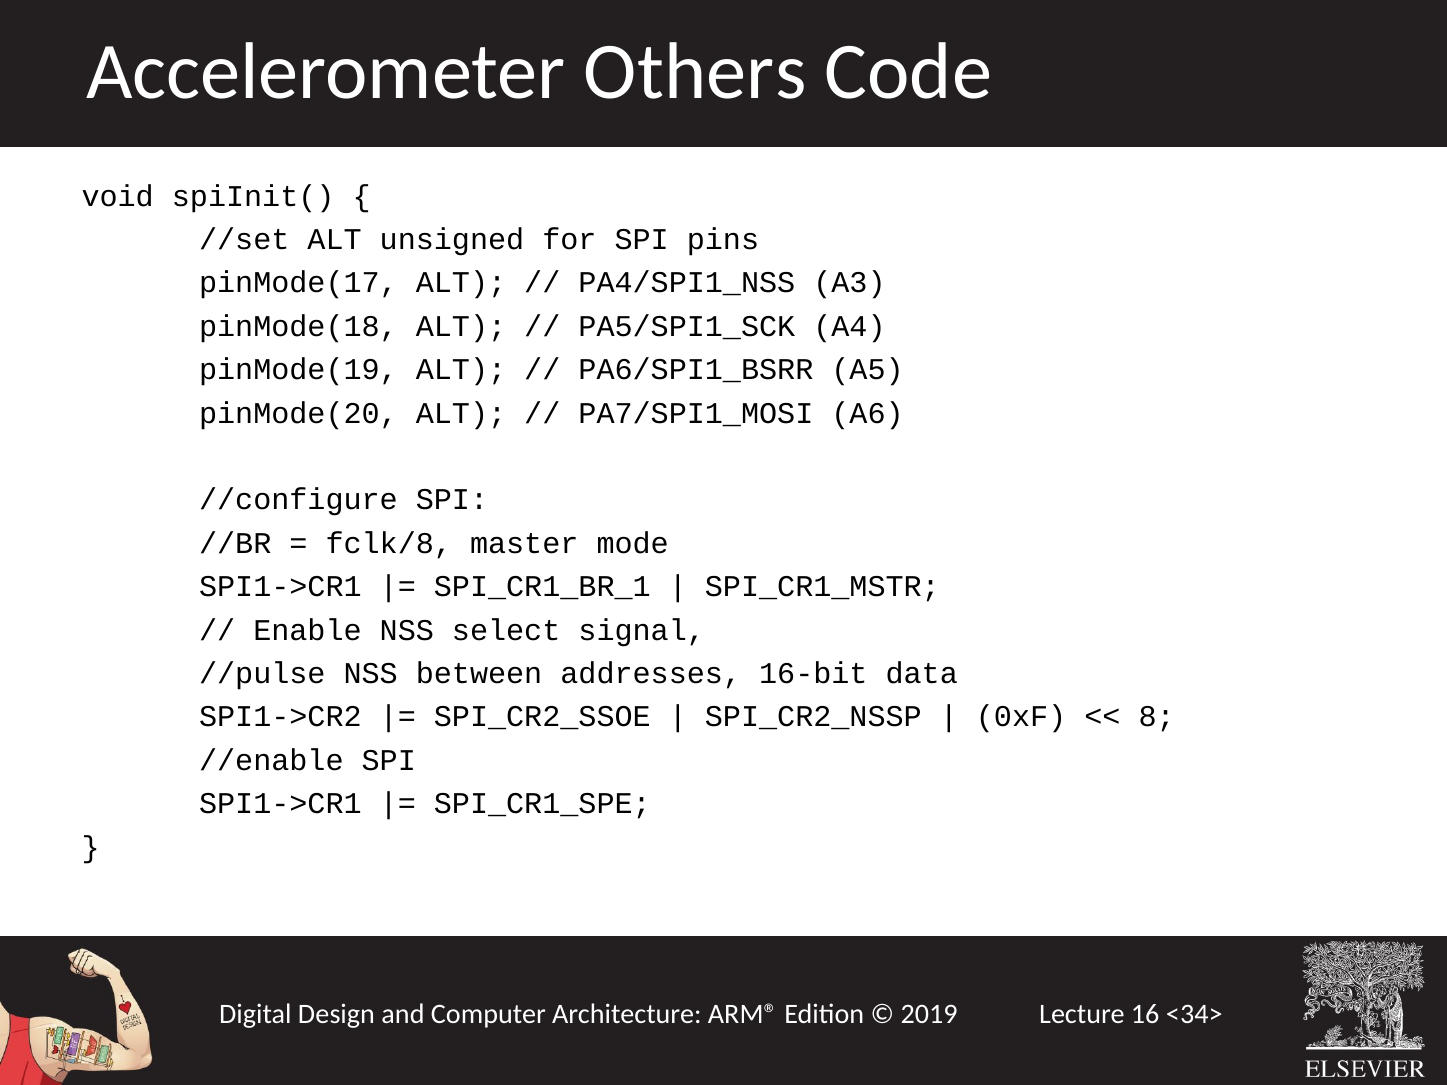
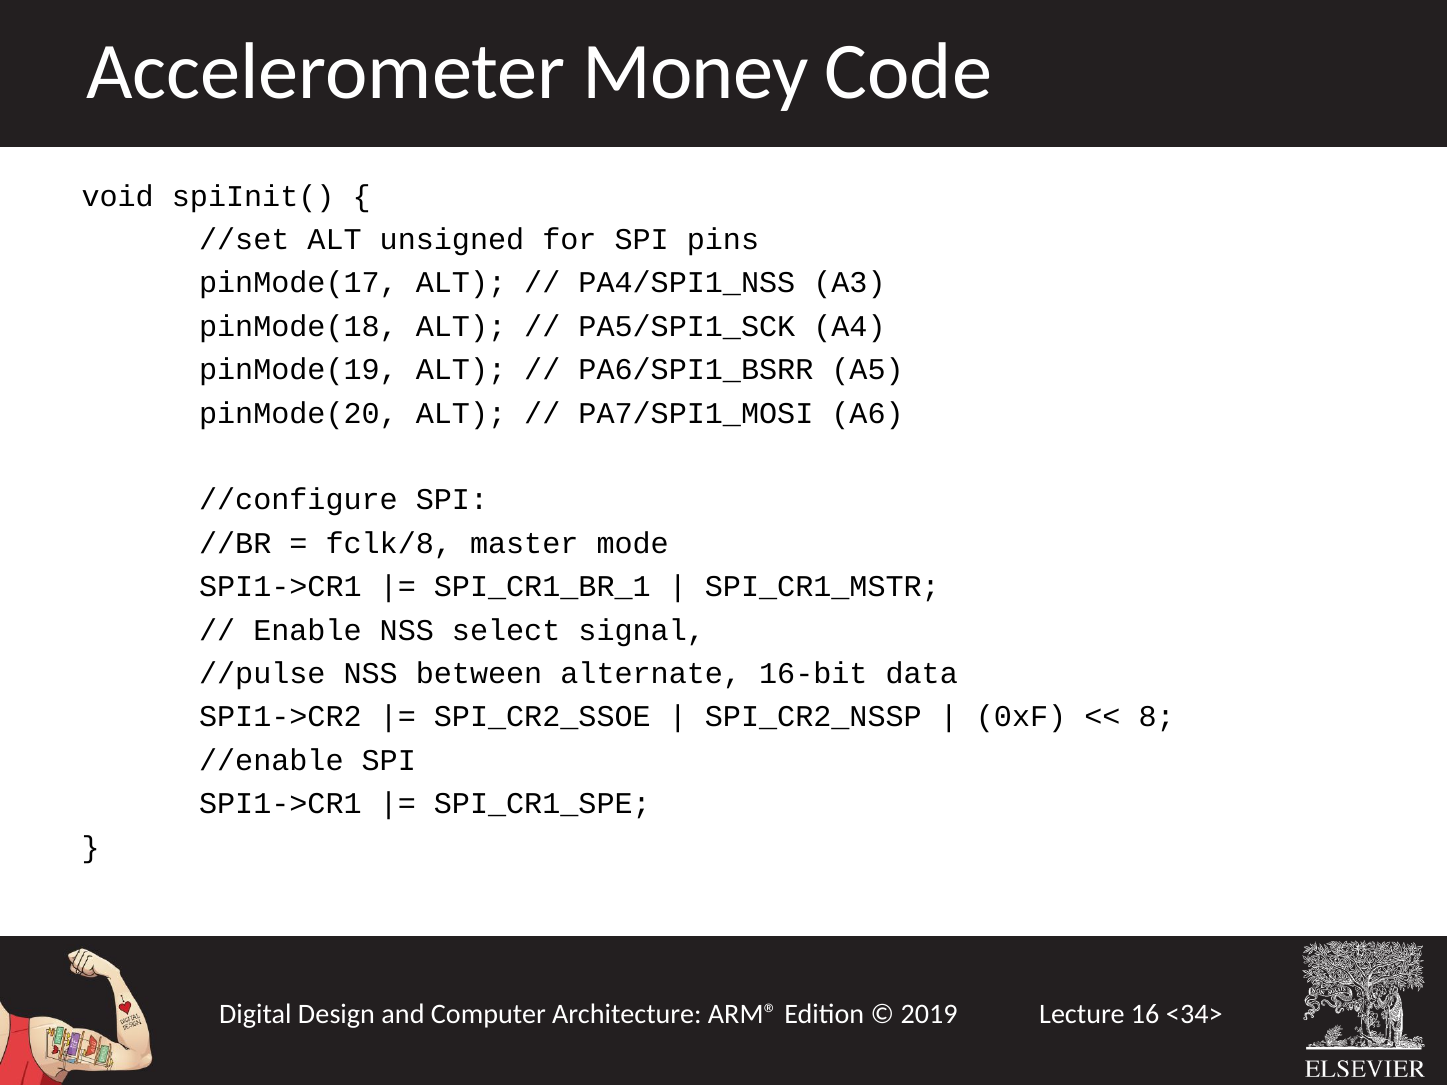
Others: Others -> Money (696, 72)
addresses: addresses -> alternate (651, 674)
